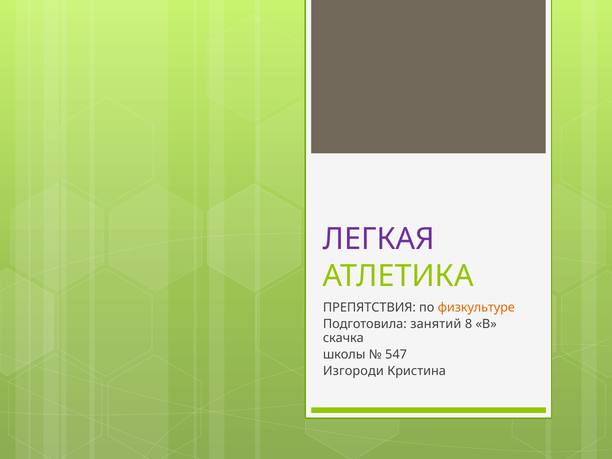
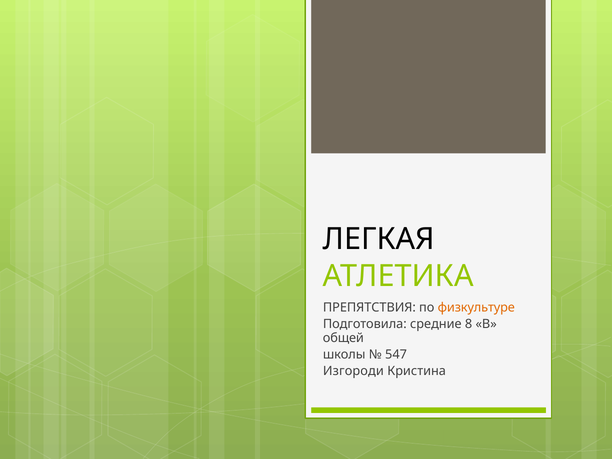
ЛЕГКАЯ colour: purple -> black (379, 239)
занятий: занятий -> средние (436, 324)
скачка: скачка -> общей (343, 338)
